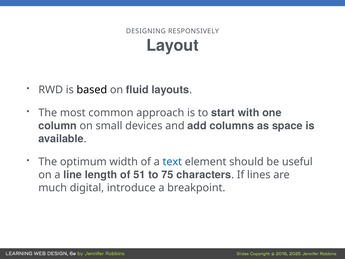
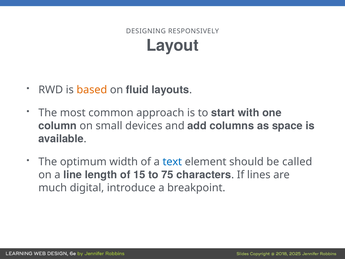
based colour: black -> orange (92, 90)
useful: useful -> called (297, 162)
51: 51 -> 15 (139, 175)
